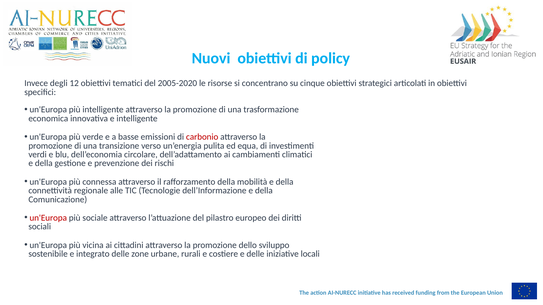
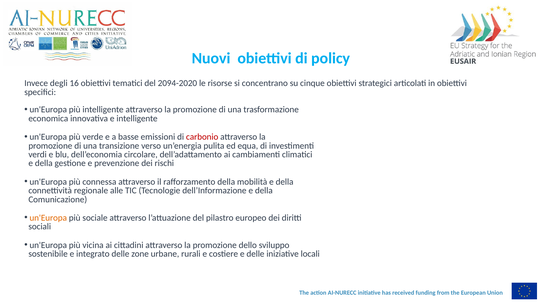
12: 12 -> 16 (74, 83)
2005-2020: 2005-2020 -> 2094-2020 (177, 83)
un'Europa colour: red -> orange (48, 218)
